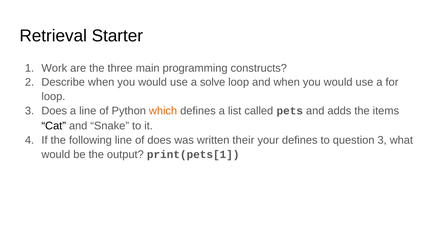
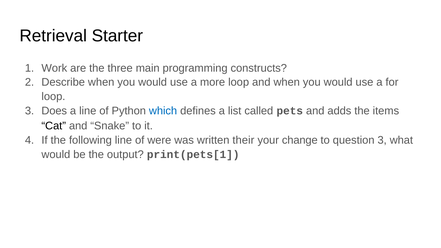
solve: solve -> more (213, 82)
which colour: orange -> blue (163, 111)
of does: does -> were (159, 140)
your defines: defines -> change (300, 140)
